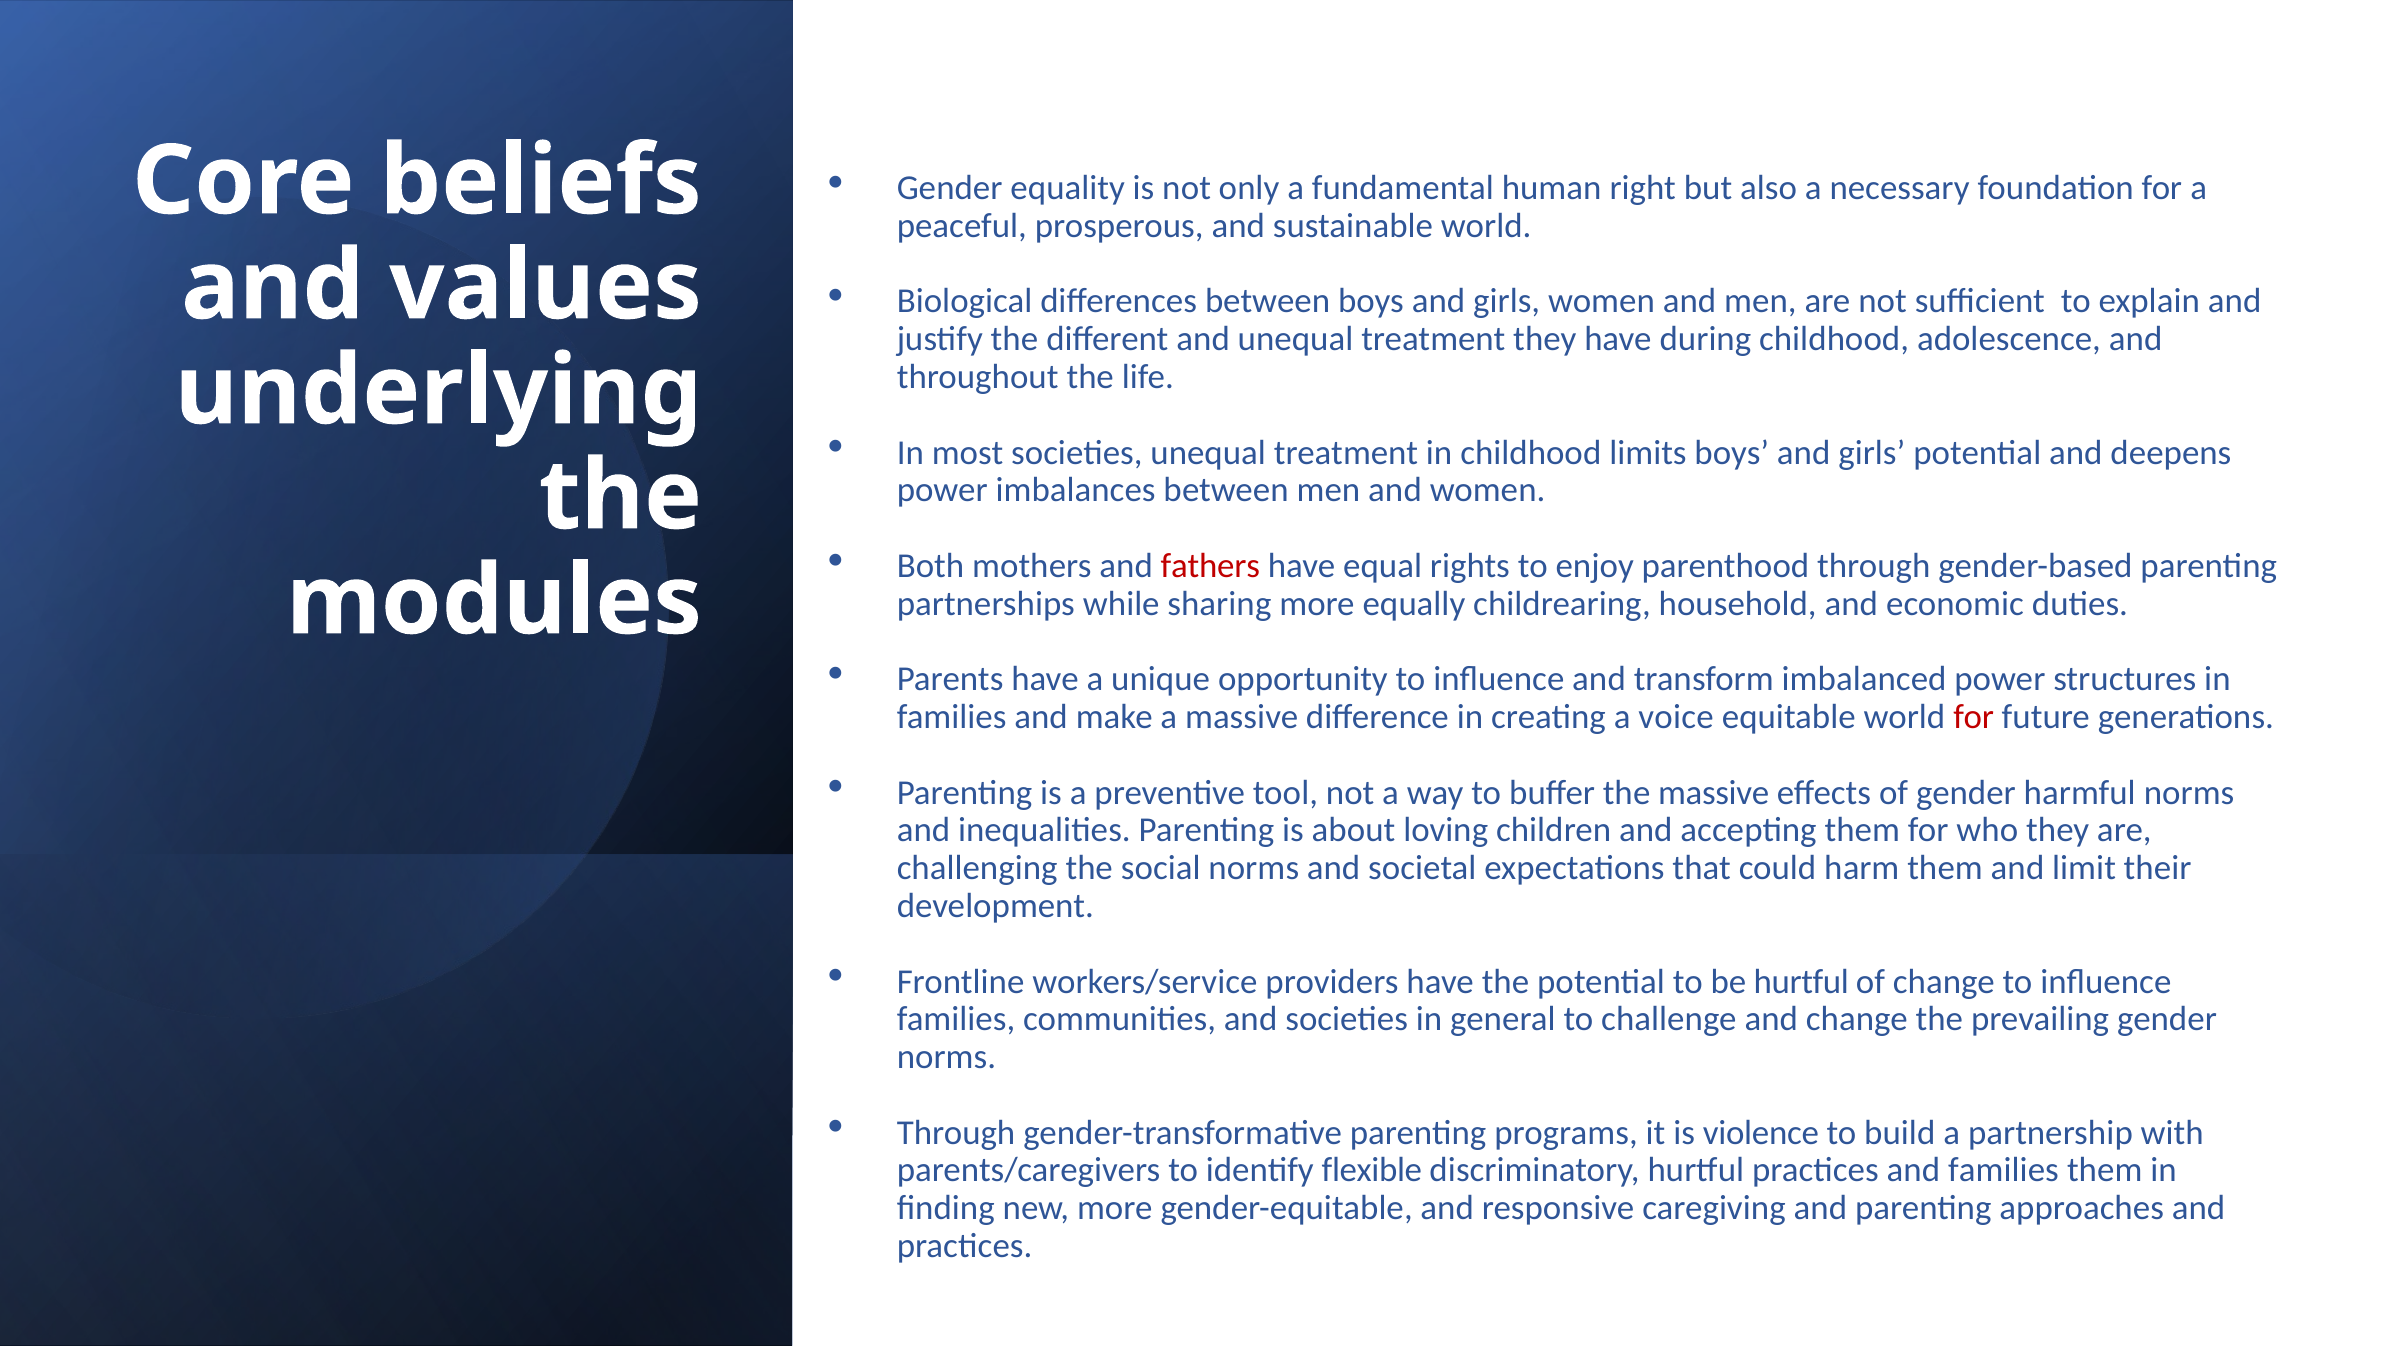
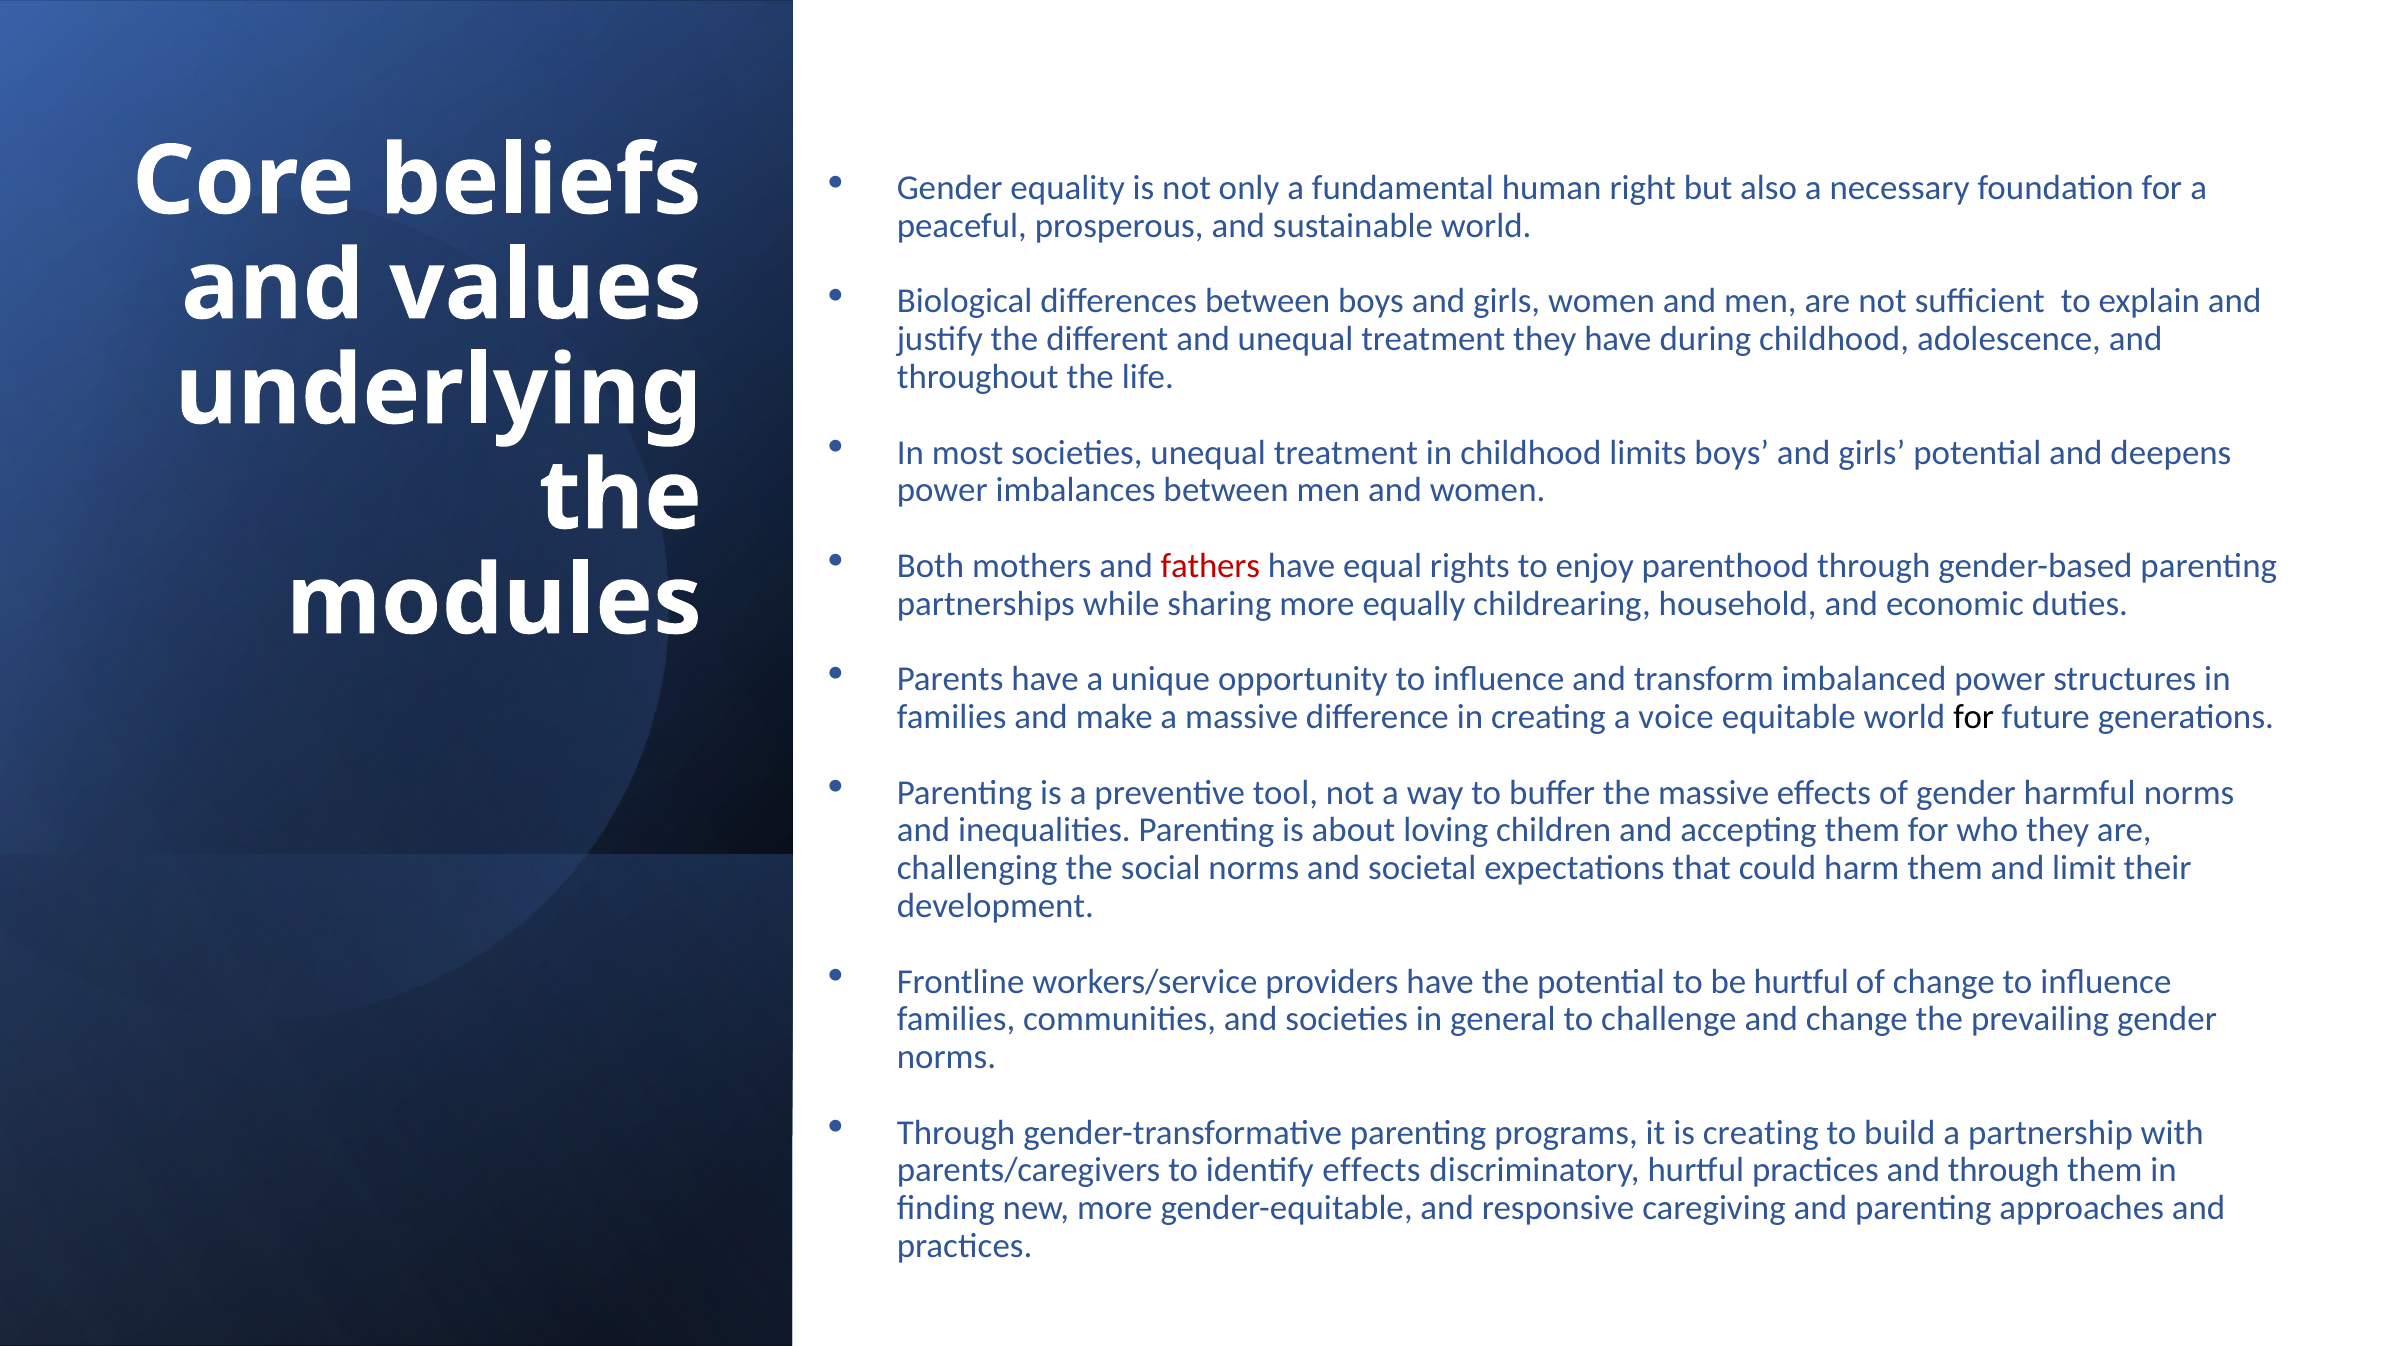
for colour: red -> black (1974, 717)
is violence: violence -> creating (1761, 1133)
identify flexible: flexible -> effects (1372, 1170)
and families: families -> through (2004, 1170)
